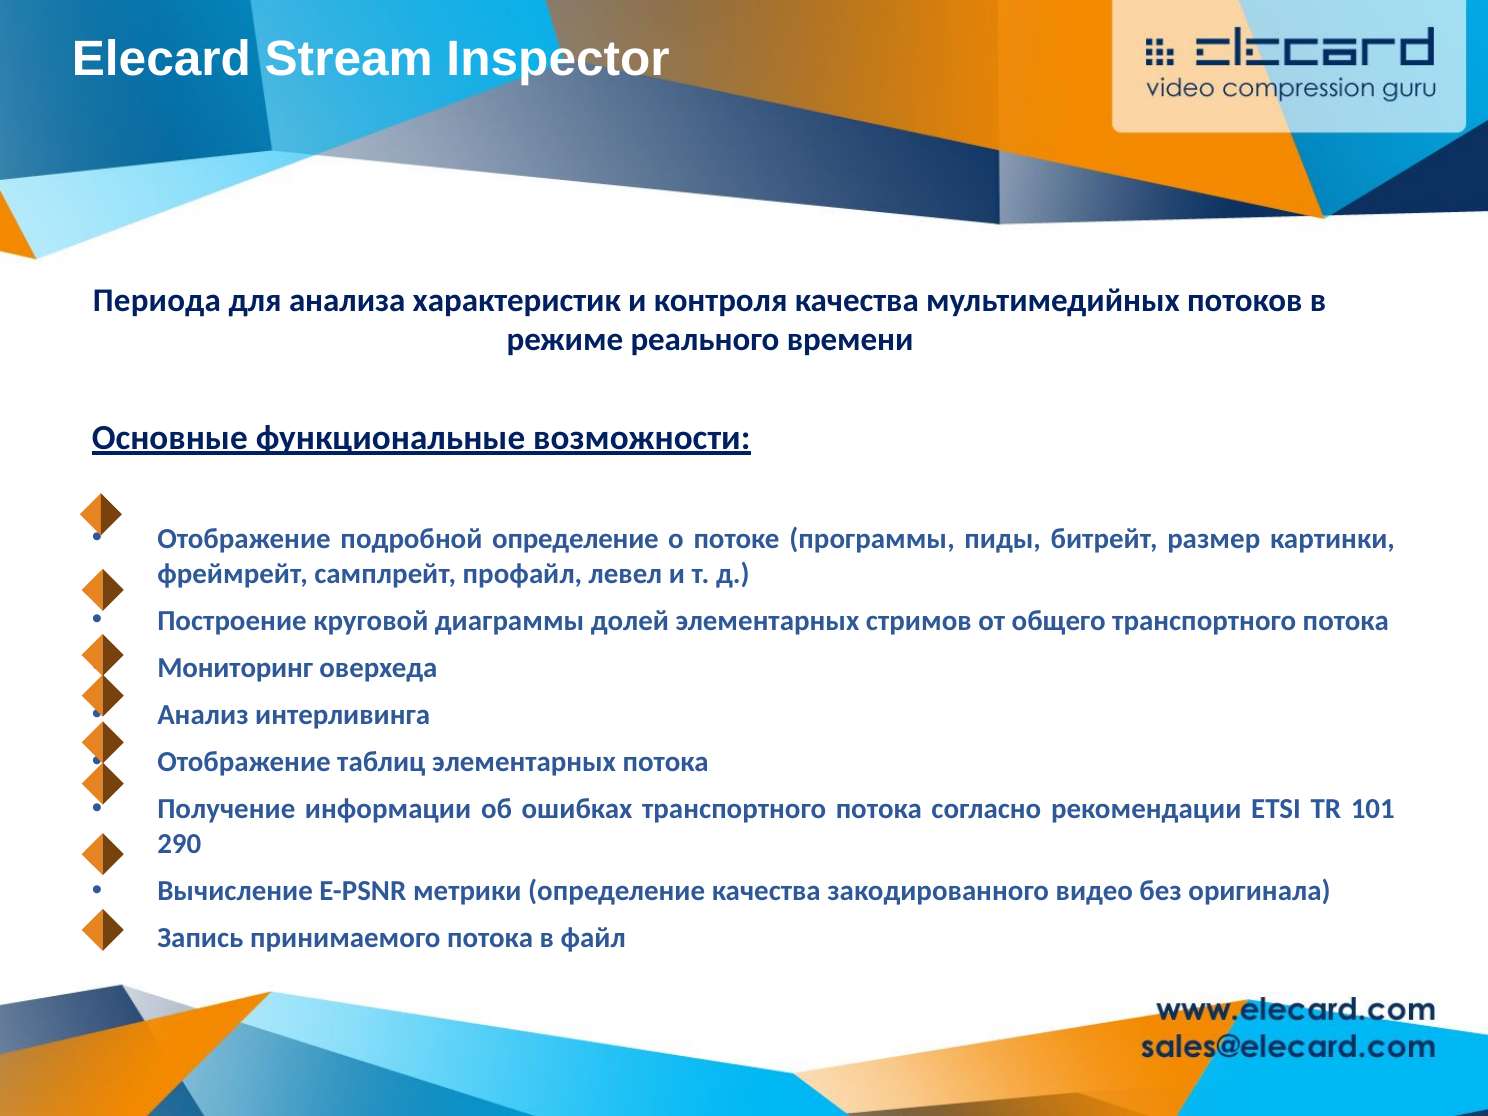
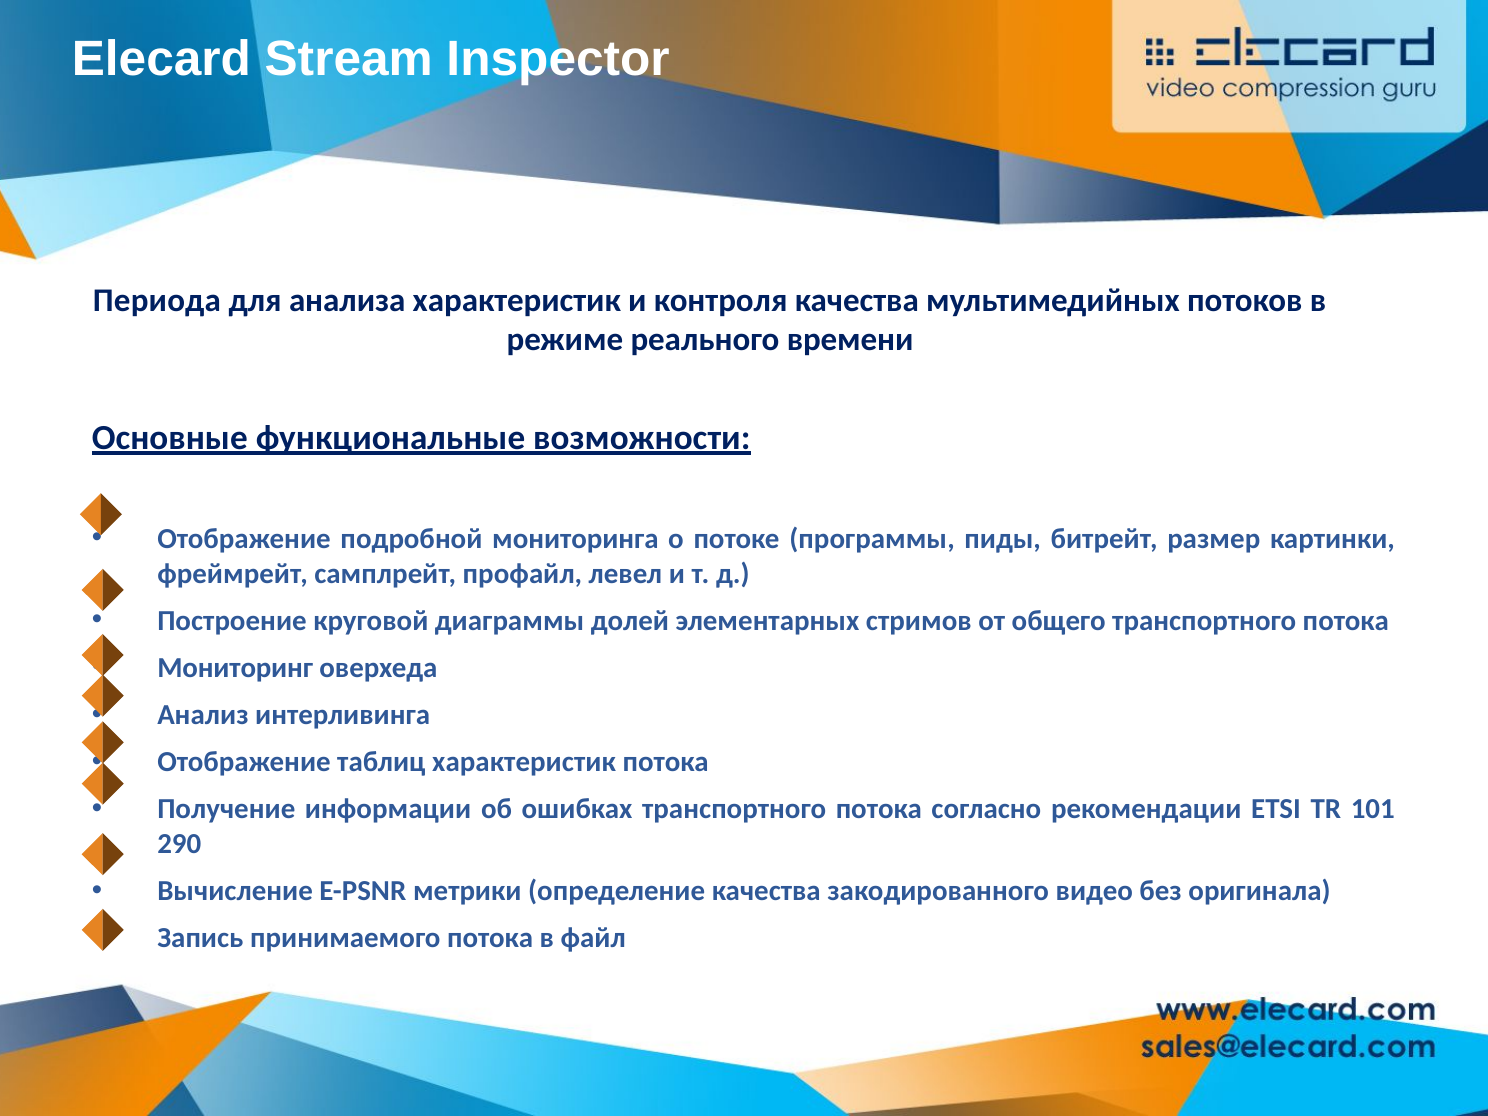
подробной определение: определение -> мониторинга (575, 539)
таблиц элементарных: элементарных -> характеристик (524, 762)
